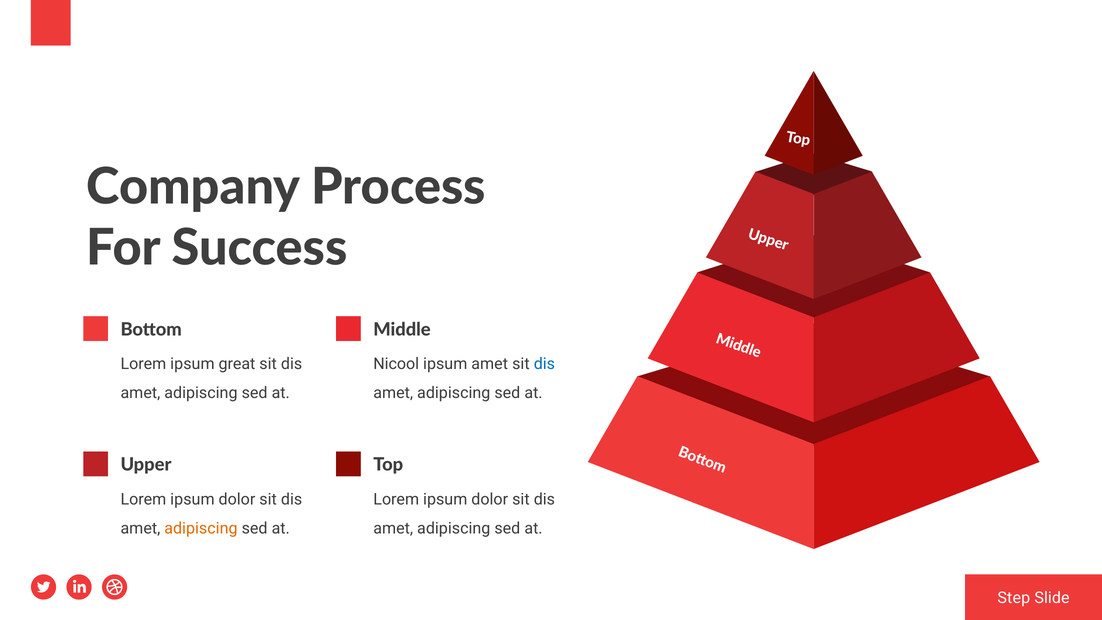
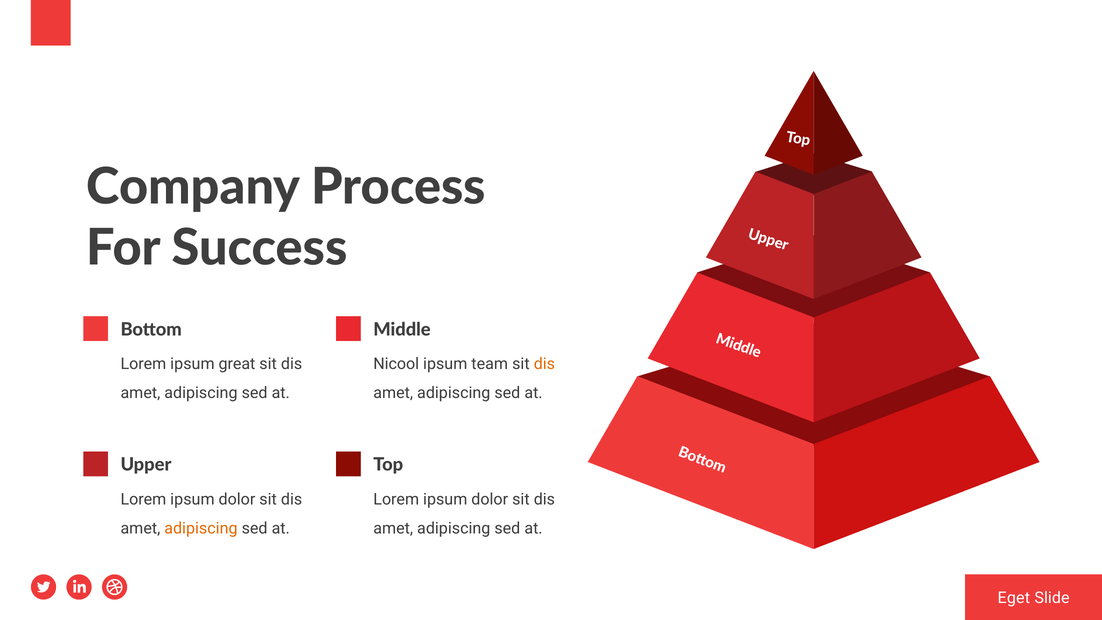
ipsum amet: amet -> team (490, 364)
dis colour: blue -> orange (544, 364)
Step: Step -> Eget (1014, 598)
